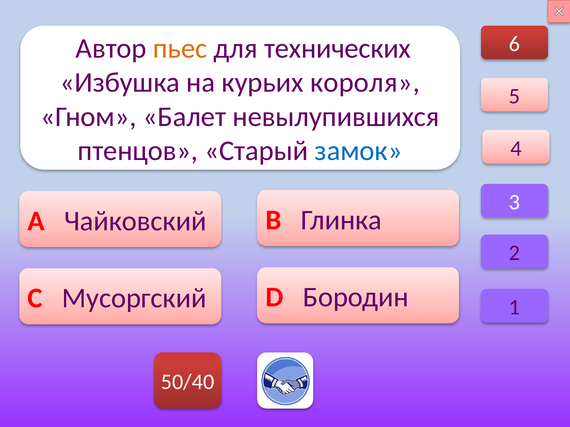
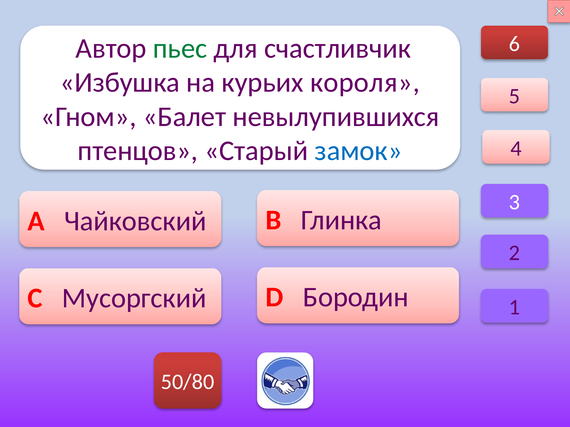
пьес colour: orange -> green (180, 48)
технических: технических -> счастливчик (337, 48)
50/40: 50/40 -> 50/80 (188, 382)
